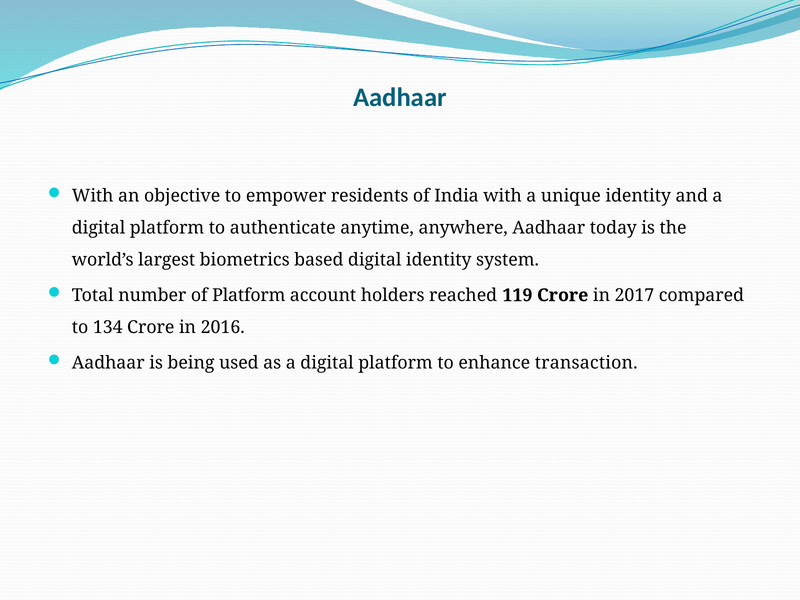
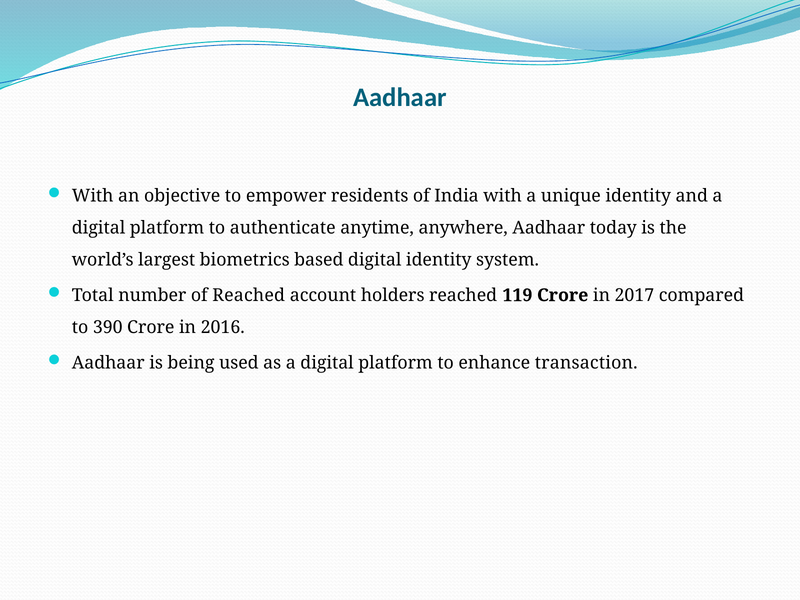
of Platform: Platform -> Reached (249, 295)
134: 134 -> 390 (108, 327)
